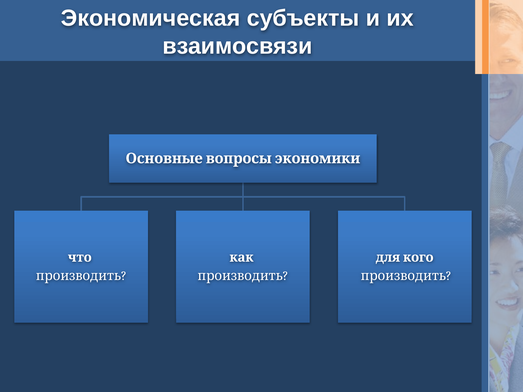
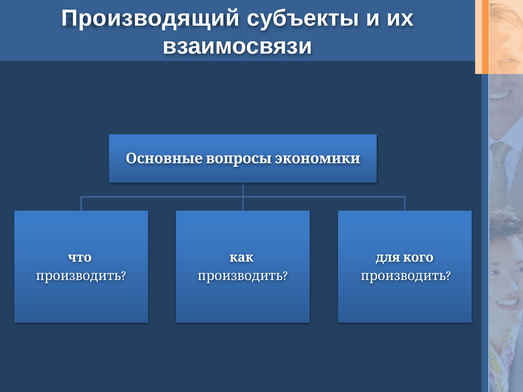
Экономическая: Экономическая -> Производящий (150, 18)
